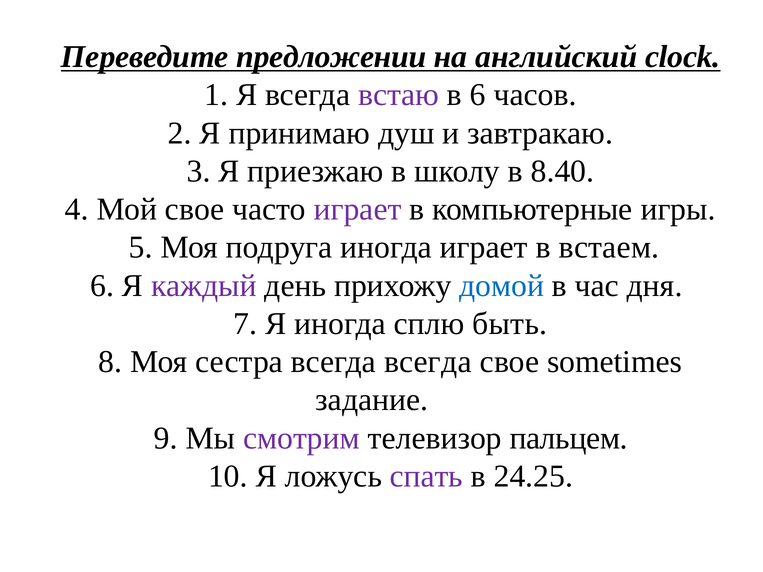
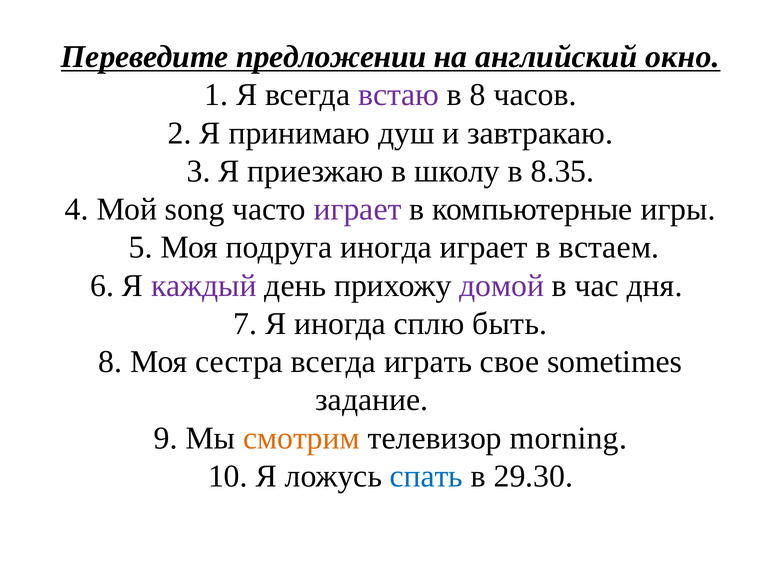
clock: clock -> окно (682, 57)
в 6: 6 -> 8 (478, 95)
8.40: 8.40 -> 8.35 (563, 171)
Мой свое: свое -> song (195, 209)
домой colour: blue -> purple (502, 286)
всегда всегда: всегда -> играть (428, 362)
смотрим colour: purple -> orange (301, 438)
пальцем: пальцем -> morning (568, 438)
спать colour: purple -> blue (426, 476)
24.25: 24.25 -> 29.30 (533, 476)
